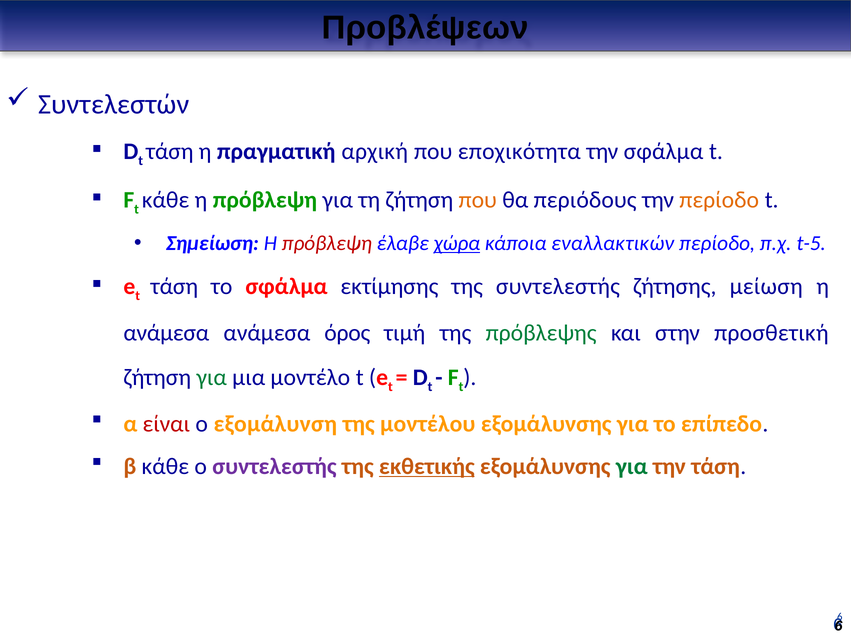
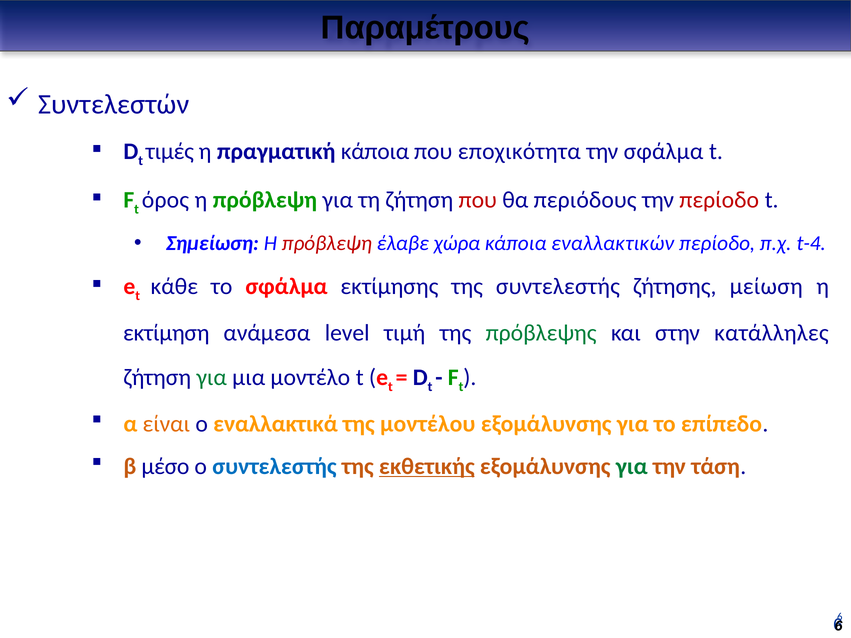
Προβλέψεων: Προβλέψεων -> Παραμέτρους (425, 28)
τάση: τάση -> τιμές (170, 152)
πραγματική αρχική: αρχική -> κάποια (375, 152)
t κάθε: κάθε -> όρος (165, 200)
που colour: orange -> red (478, 200)
περίοδο colour: orange -> red (719, 200)
χώρα underline: present -> none (457, 243)
t-5: t-5 -> t-4 (811, 243)
τάση: τάση -> κάθε (174, 287)
ανάμεσα: ανάμεσα -> εκτίμηση (166, 333)
όρος: όρος -> level (347, 333)
προσθετική: προσθετική -> κατάλληλες (771, 333)
είναι colour: red -> orange (166, 424)
εξομάλυνση: εξομάλυνση -> εναλλακτικά (276, 424)
β κάθε: κάθε -> μέσο (165, 467)
συντελεστής colour: purple -> blue (274, 467)
